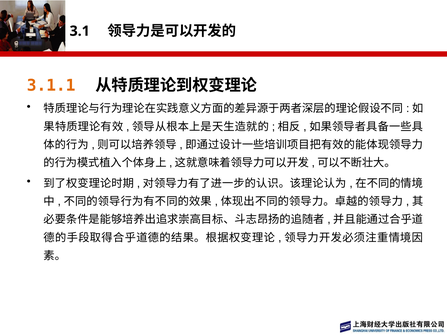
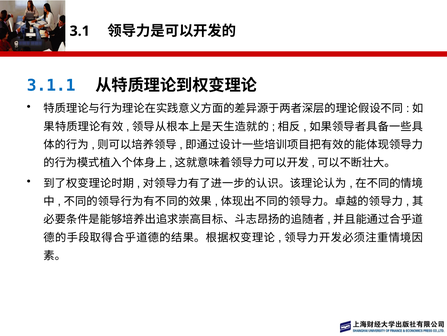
3.1.1 colour: orange -> blue (51, 85)
